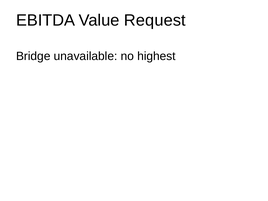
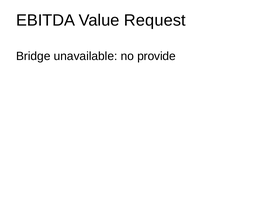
highest: highest -> provide (156, 56)
